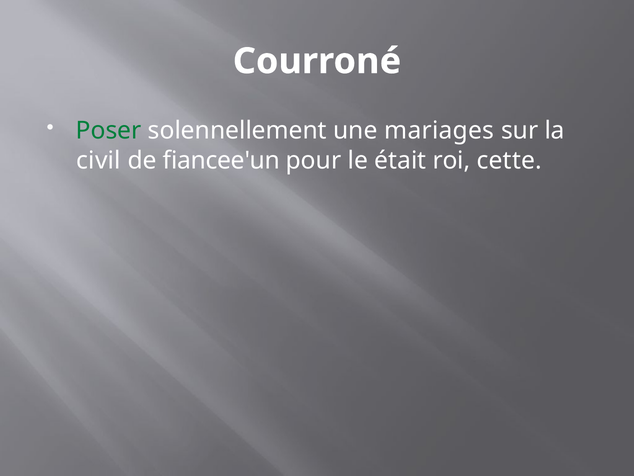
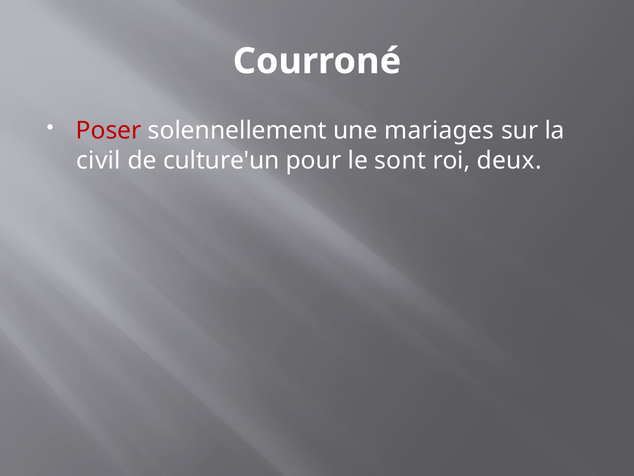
Poser colour: green -> red (109, 131)
fiancee'un: fiancee'un -> culture'un (221, 160)
était: était -> sont (400, 160)
cette: cette -> deux (509, 160)
